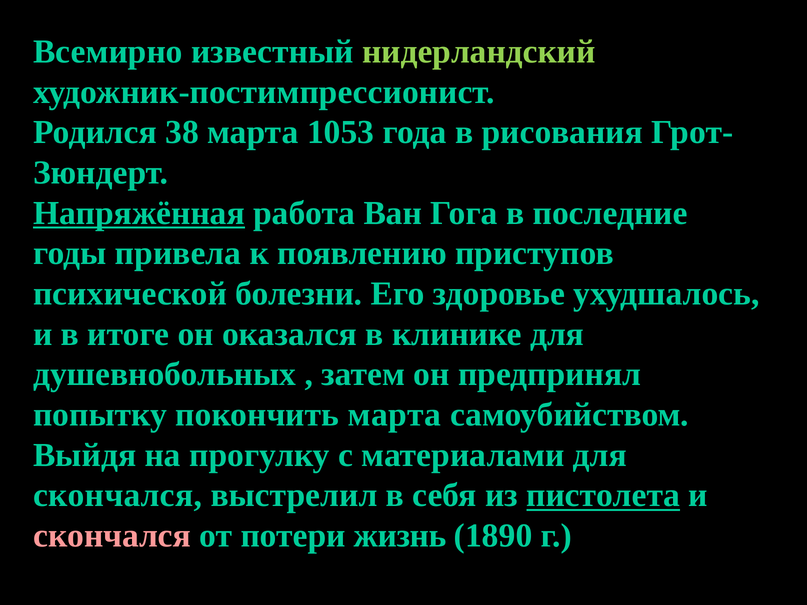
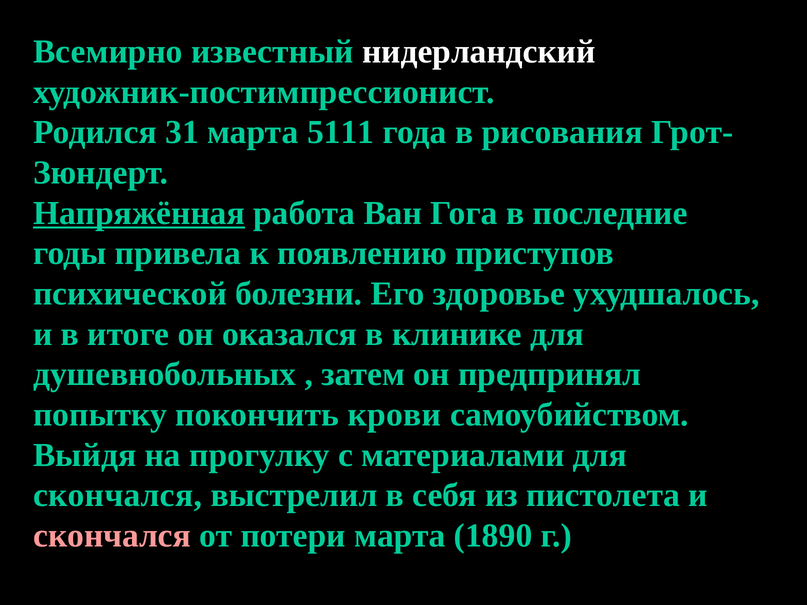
нидерландский colour: light green -> white (479, 52)
38: 38 -> 31 (182, 132)
1053: 1053 -> 5111 (341, 132)
покончить марта: марта -> крови (394, 415)
пистолета underline: present -> none (603, 496)
потери жизнь: жизнь -> марта (400, 536)
